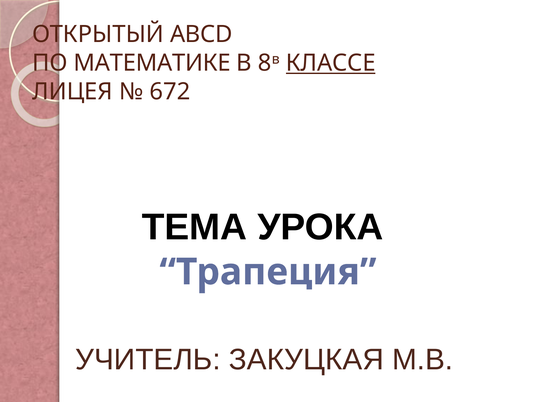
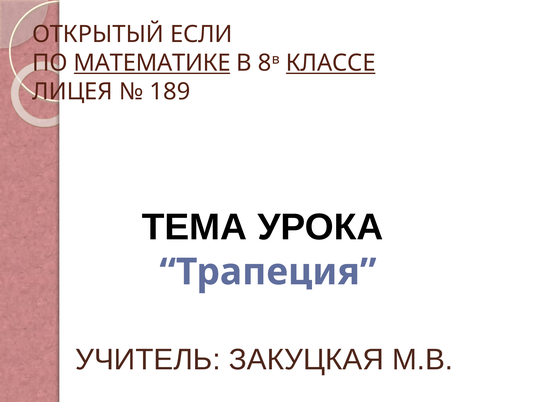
АВСD: АВСD -> ЕСЛИ (201, 34)
МАТЕМАТИКЕ underline: none -> present (152, 63)
672: 672 -> 189 (170, 92)
